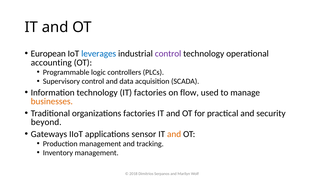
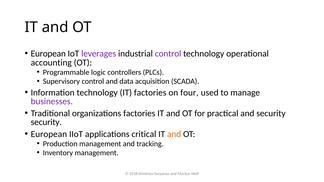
leverages colour: blue -> purple (99, 54)
flow: flow -> four (189, 93)
businesses colour: orange -> purple (52, 102)
beyond: beyond -> security (46, 122)
Gateways: Gateways -> European (49, 134)
sensor: sensor -> critical (144, 134)
